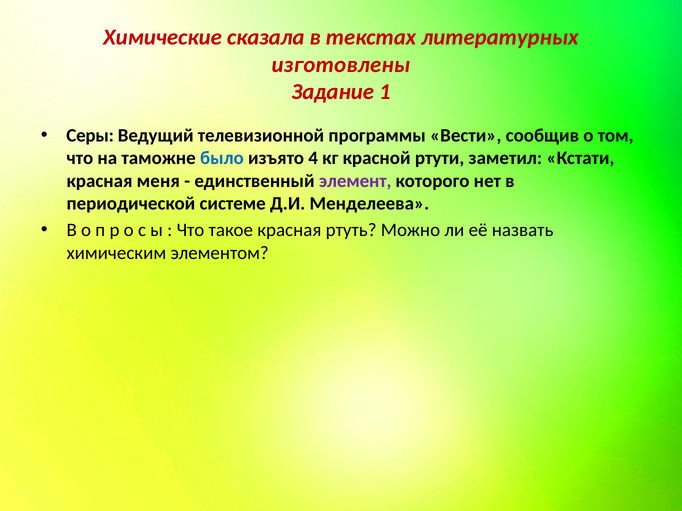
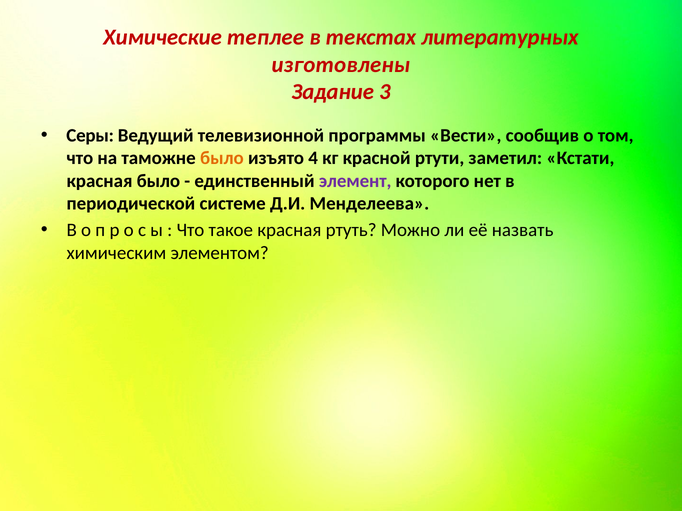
сказала: сказала -> теплее (265, 37)
1: 1 -> 3 (385, 92)
было colour: blue -> orange (222, 158)
красная меня: меня -> было (158, 181)
